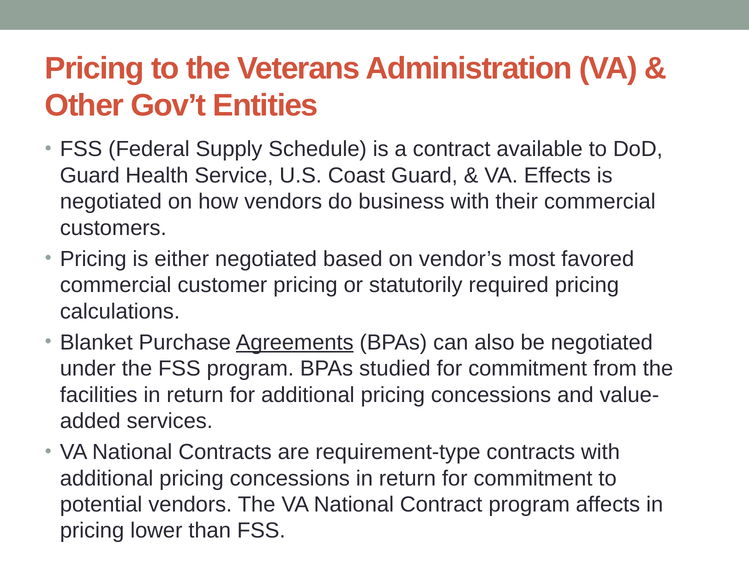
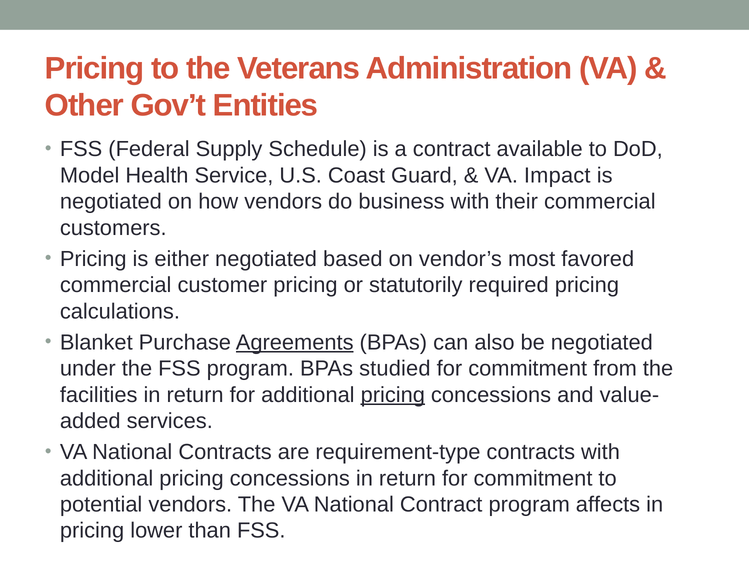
Guard: Guard -> Model (90, 176)
Effects: Effects -> Impact (557, 176)
pricing underline: none -> present (393, 395)
